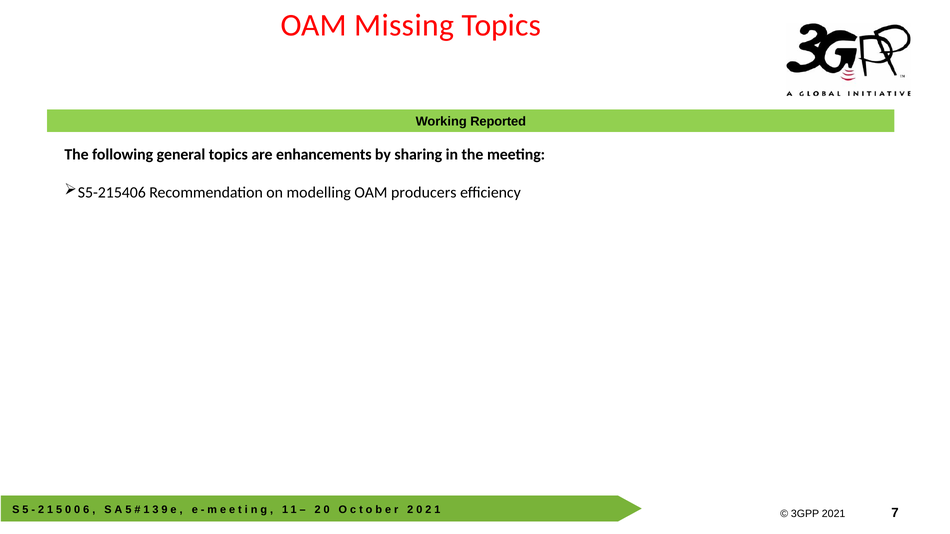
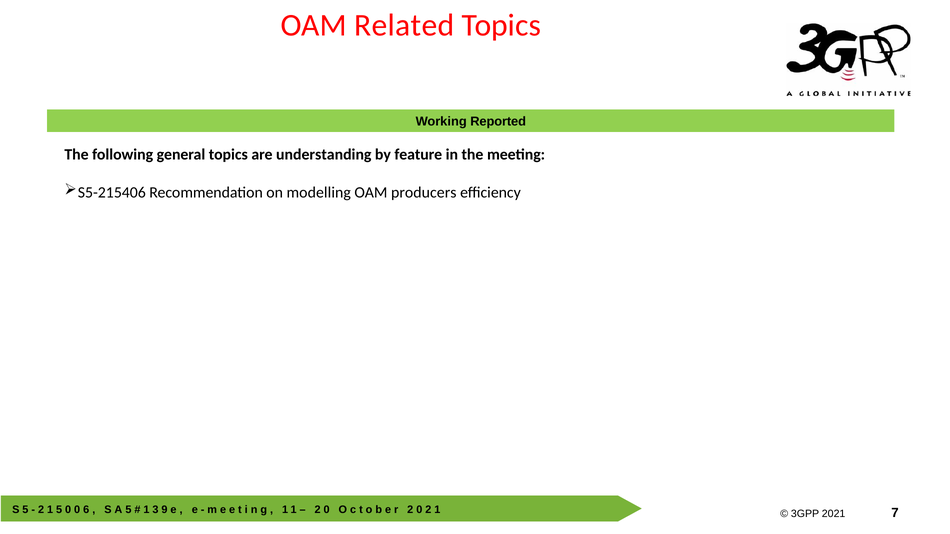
Missing: Missing -> Related (404, 25)
enhancements: enhancements -> understanding (324, 154)
sharing: sharing -> feature (418, 154)
